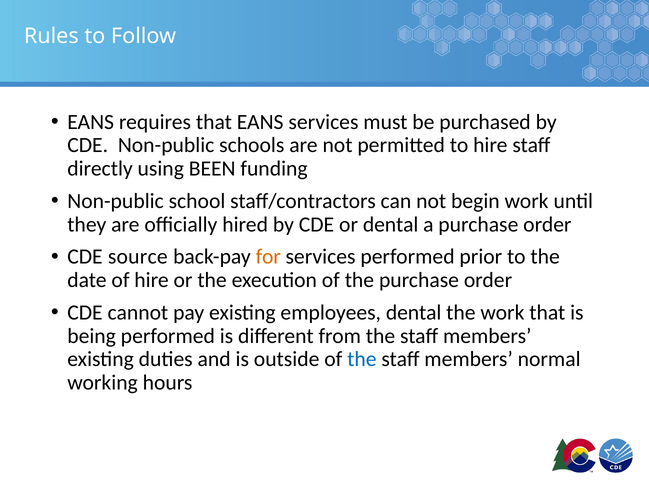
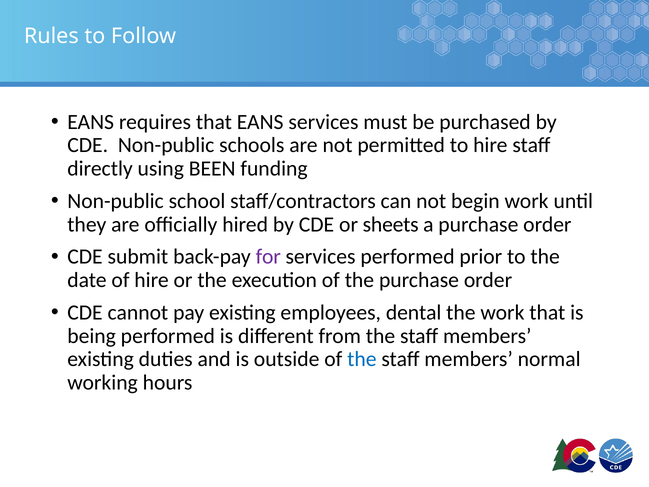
or dental: dental -> sheets (391, 224)
source: source -> submit (138, 257)
for colour: orange -> purple (268, 257)
